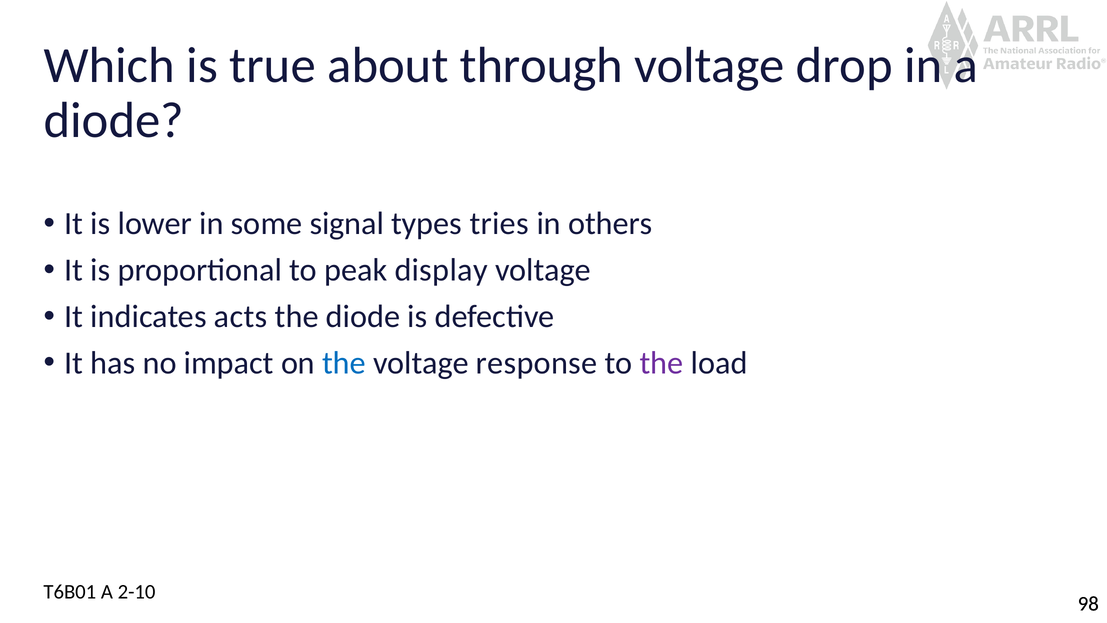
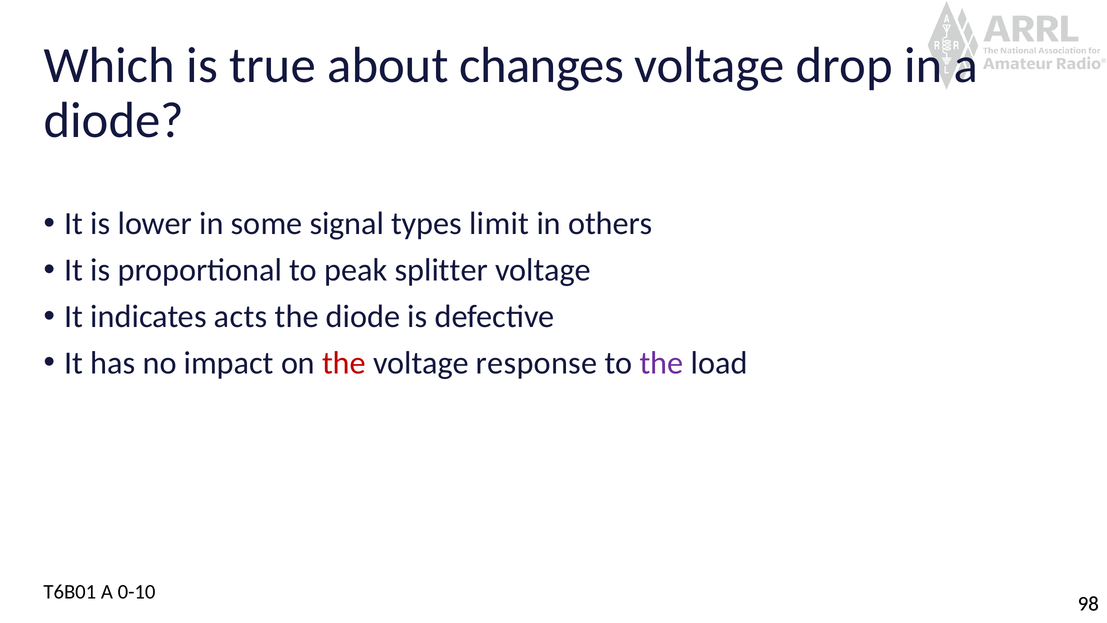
through: through -> changes (542, 66)
tries: tries -> limit (499, 224)
display: display -> splitter (441, 270)
the colour: blue -> red (344, 363)
2-10: 2-10 -> 0-10 (137, 592)
